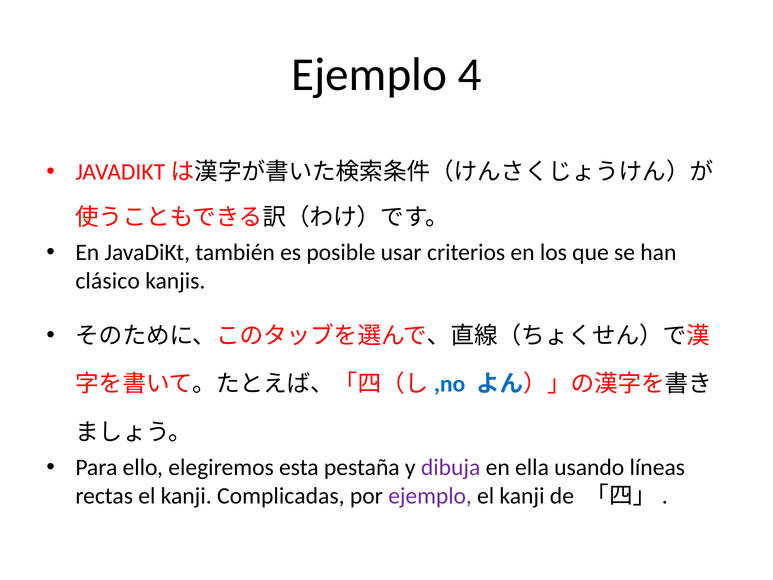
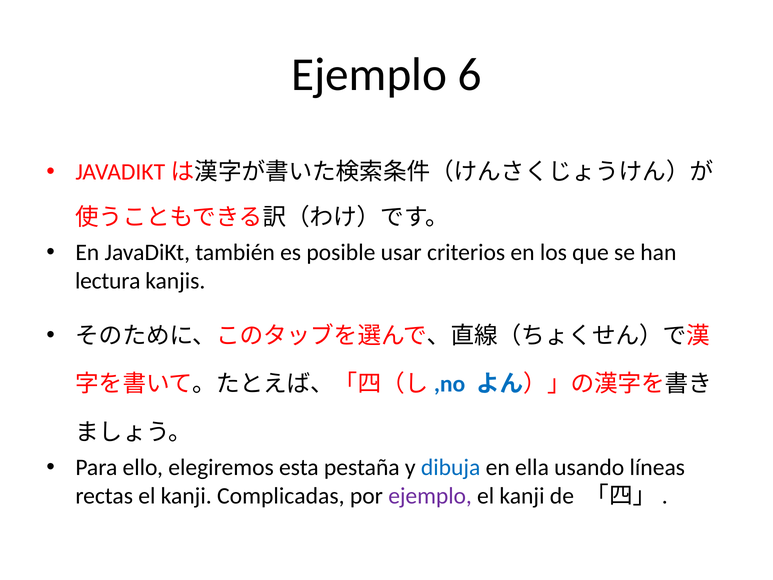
4: 4 -> 6 (470, 75)
clásico: clásico -> lectura (108, 281)
dibuja colour: purple -> blue (451, 467)
